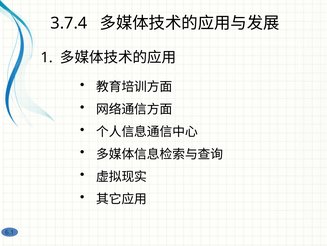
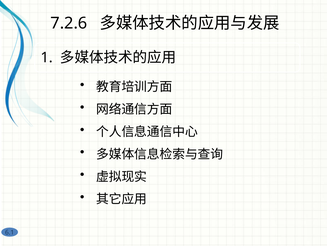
3.7.4: 3.7.4 -> 7.2.6 (69, 23)
